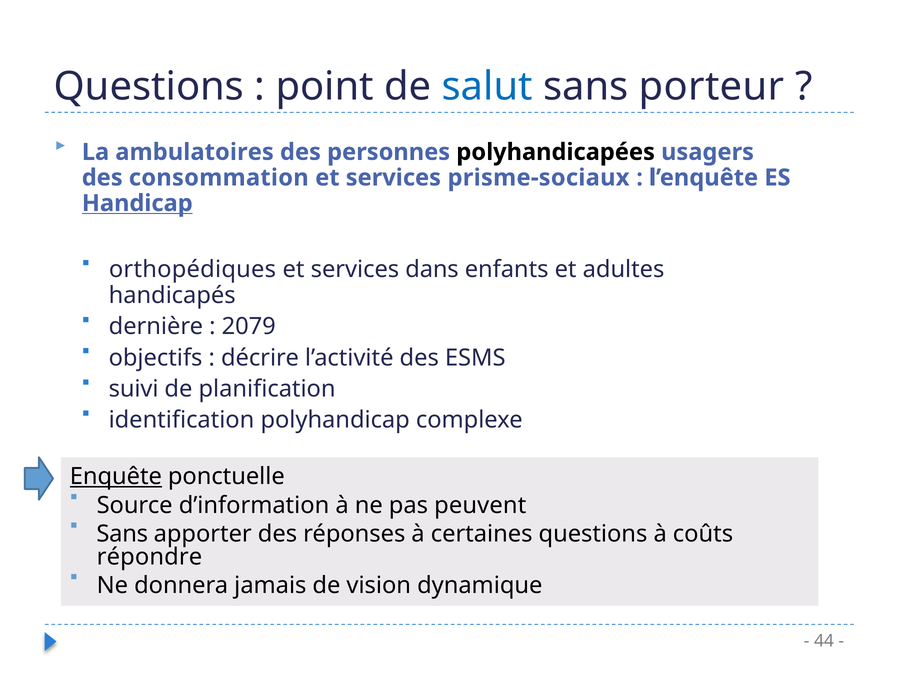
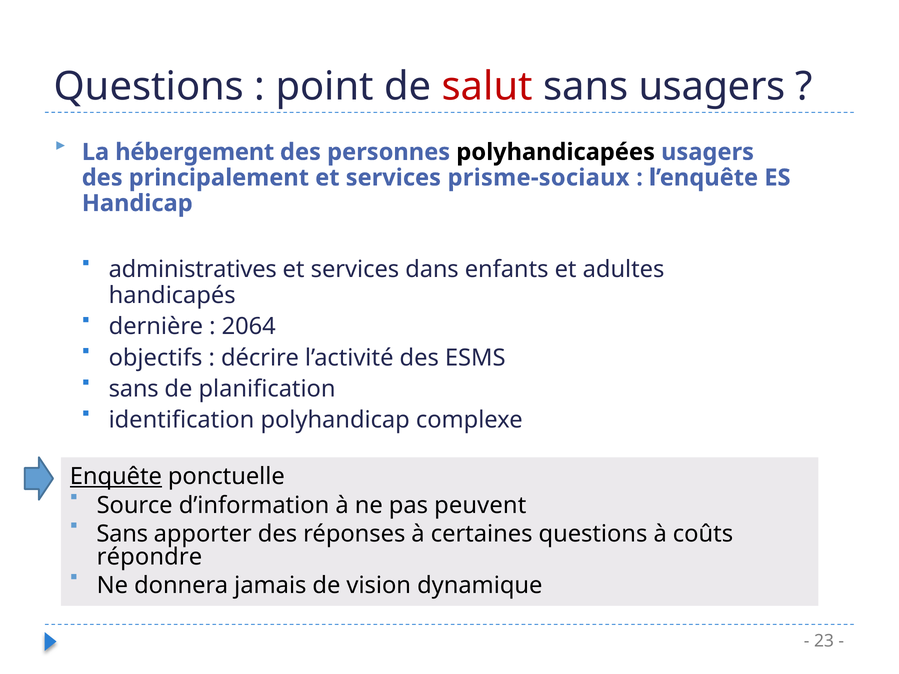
salut colour: blue -> red (487, 87)
sans porteur: porteur -> usagers (712, 87)
ambulatoires: ambulatoires -> hébergement (195, 152)
consommation: consommation -> principalement (219, 178)
Handicap underline: present -> none (137, 203)
orthopédiques: orthopédiques -> administratives (193, 270)
2079: 2079 -> 2064 (249, 327)
suivi: suivi -> sans (134, 389)
44: 44 -> 23 (824, 641)
